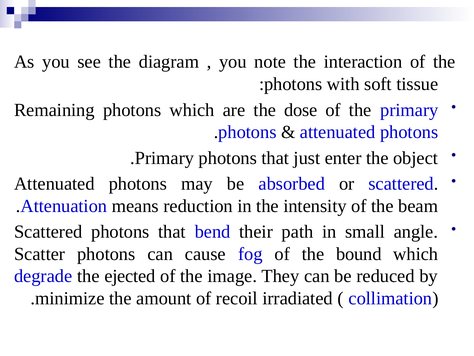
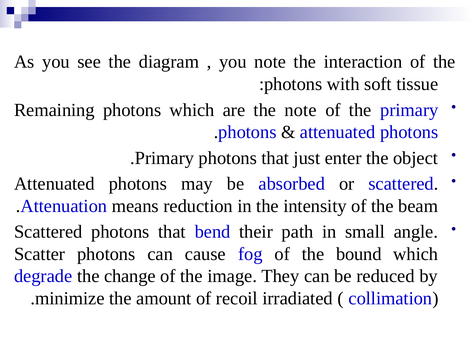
the dose: dose -> note (301, 110)
ejected: ejected -> change (130, 276)
